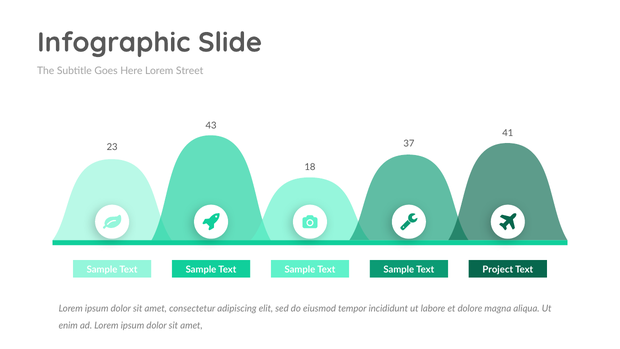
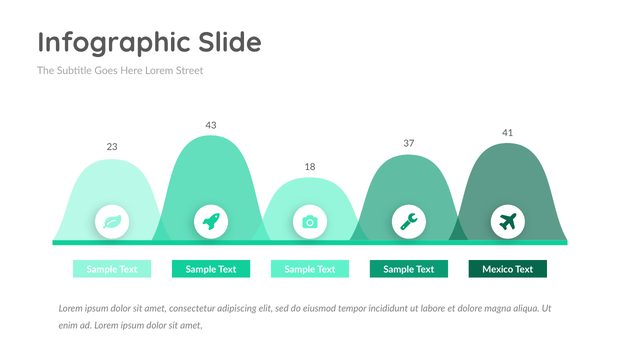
Project: Project -> Mexico (498, 269)
